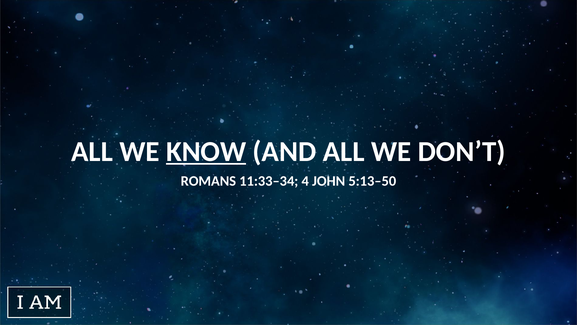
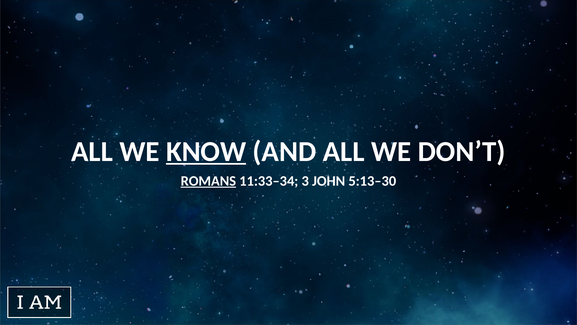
ROMANS underline: none -> present (208, 181)
4: 4 -> 3 (305, 181)
5:13–50: 5:13–50 -> 5:13–30 (372, 181)
